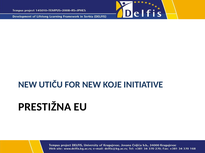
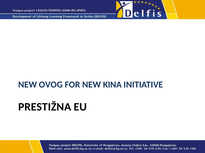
UTIČU: UTIČU -> OVOG (51, 85)
KOJE: KOJE -> KINA (112, 85)
